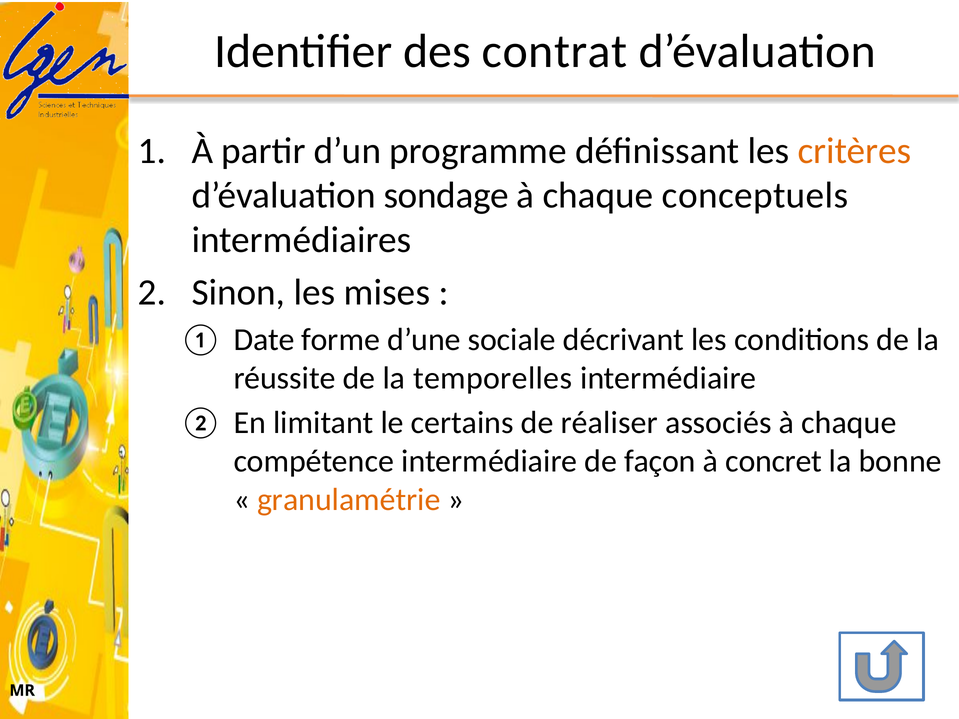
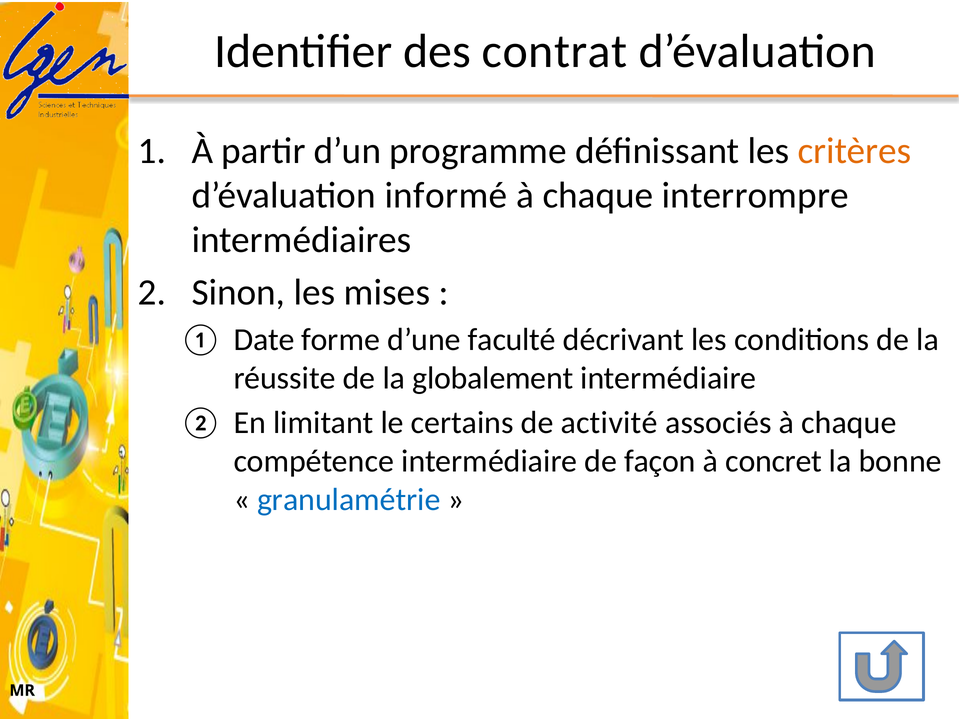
sondage: sondage -> informé (446, 195)
conceptuels: conceptuels -> interrompre (755, 195)
sociale: sociale -> faculté (512, 340)
temporelles: temporelles -> globalement (493, 378)
réaliser: réaliser -> activité (609, 423)
granulamétrie colour: orange -> blue (349, 500)
